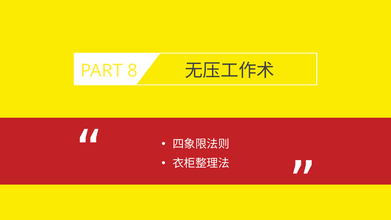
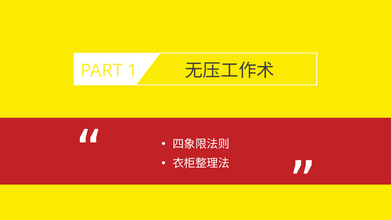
8: 8 -> 1 (133, 71)
